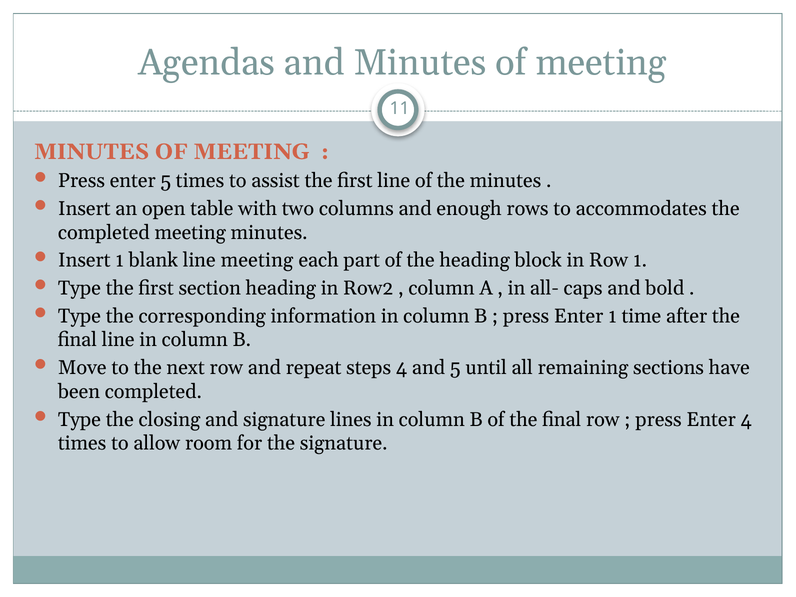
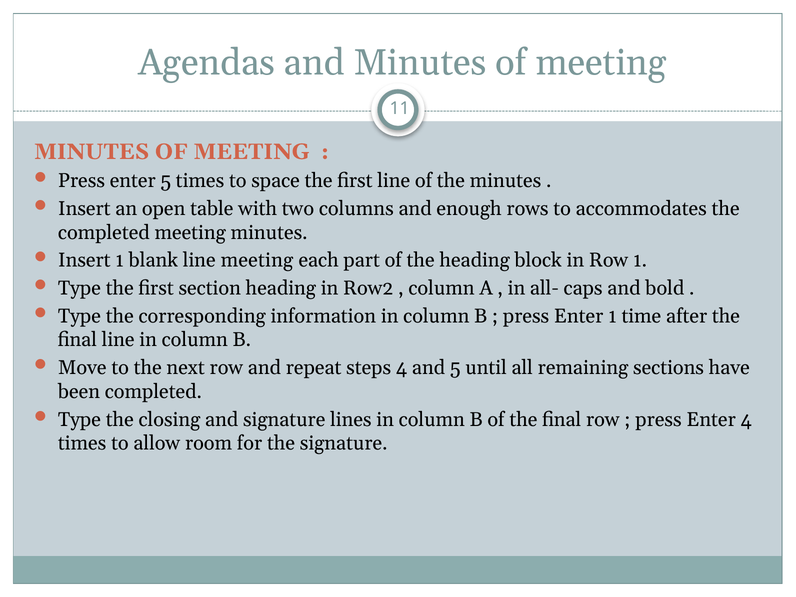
assist: assist -> space (276, 181)
